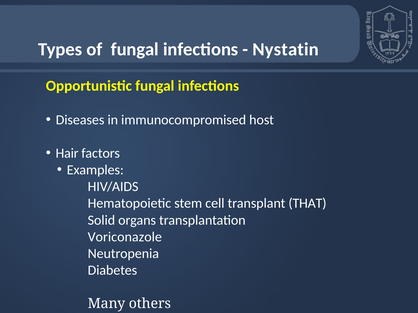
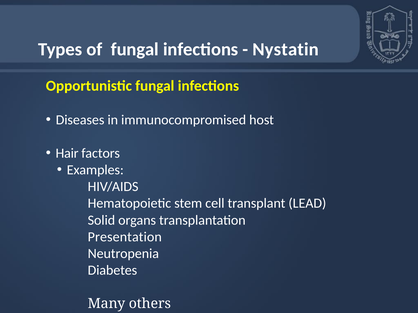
THAT: THAT -> LEAD (307, 204)
Voriconazole: Voriconazole -> Presentation (125, 237)
